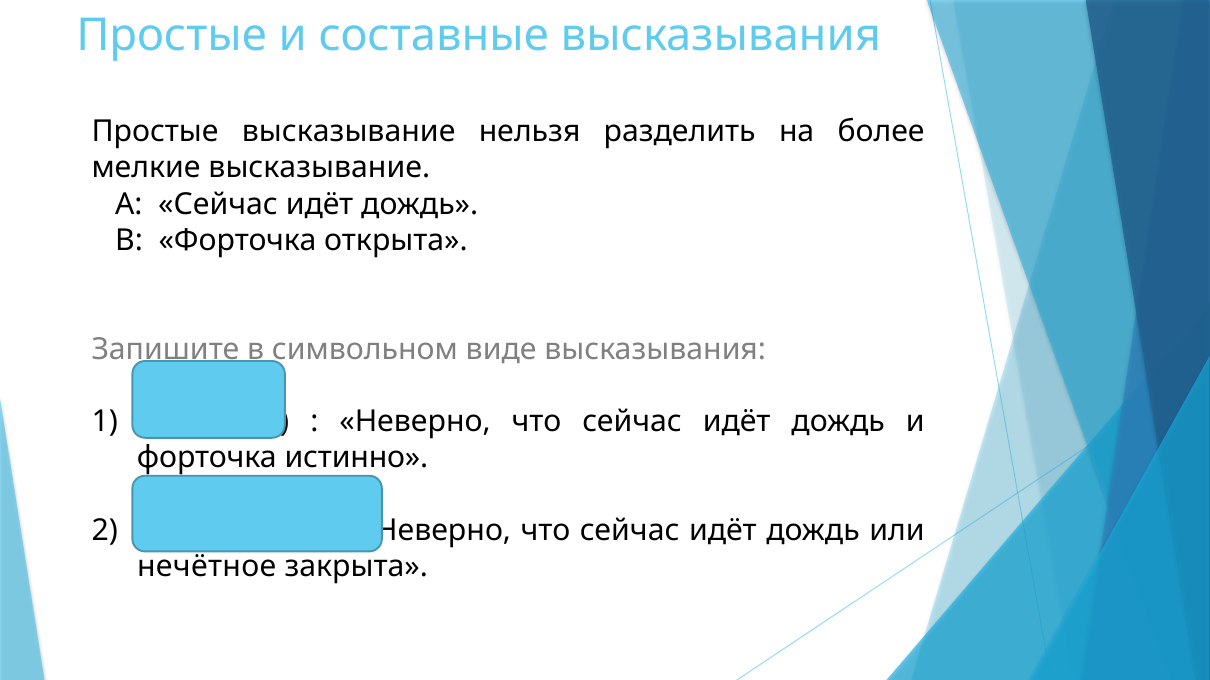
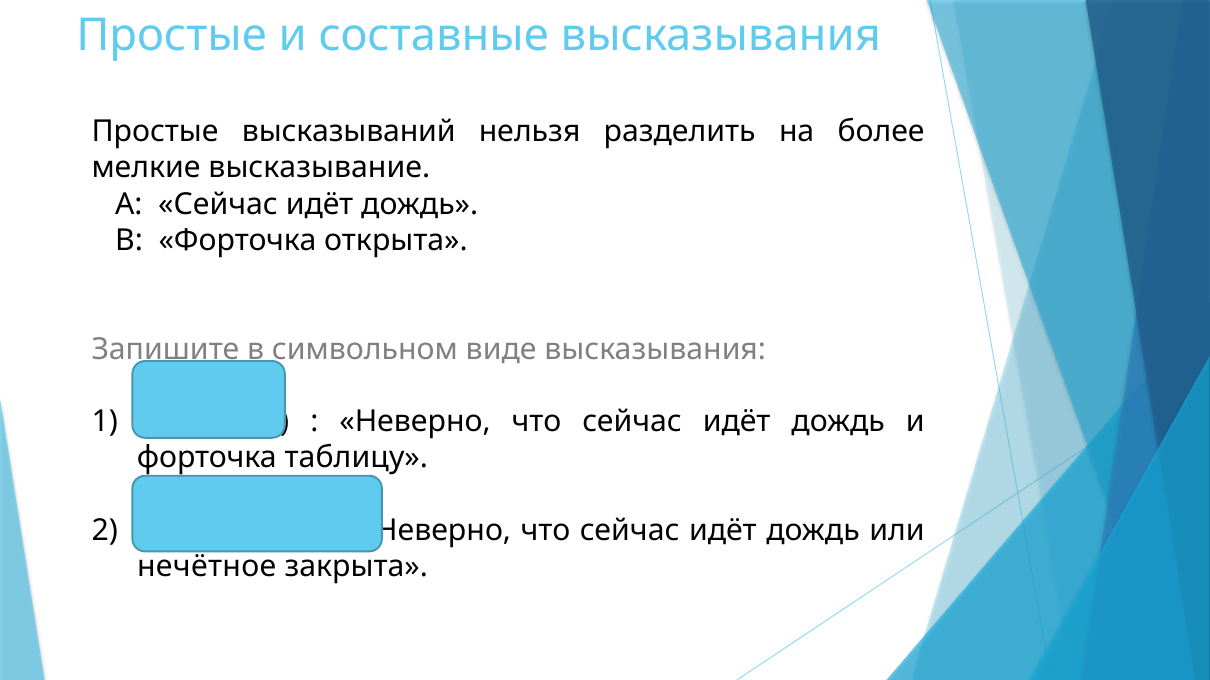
Простые высказывание: высказывание -> высказываний (349, 132)
истинно: истинно -> таблицу (356, 458)
